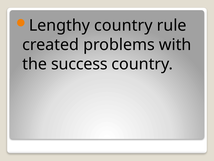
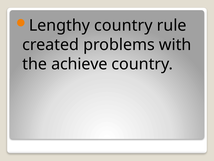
success: success -> achieve (79, 64)
